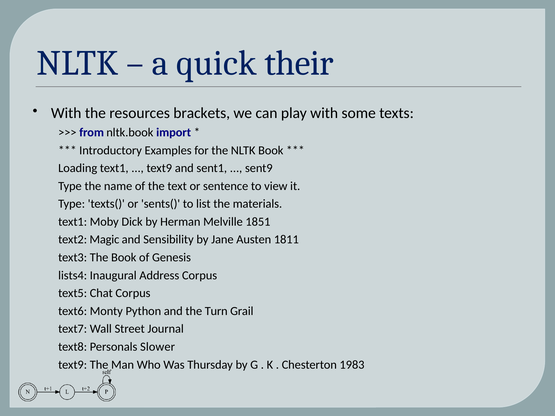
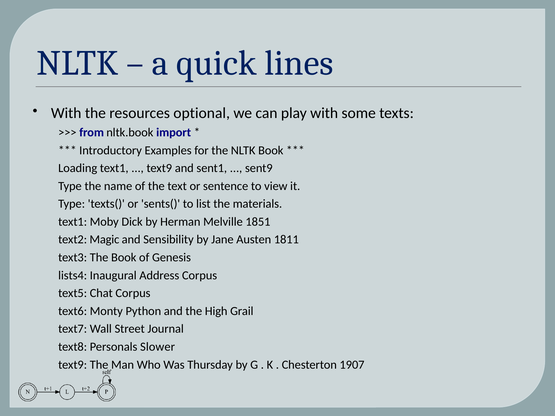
their: their -> lines (299, 63)
brackets: brackets -> optional (202, 113)
Turn: Turn -> High (216, 311)
1983: 1983 -> 1907 (352, 365)
